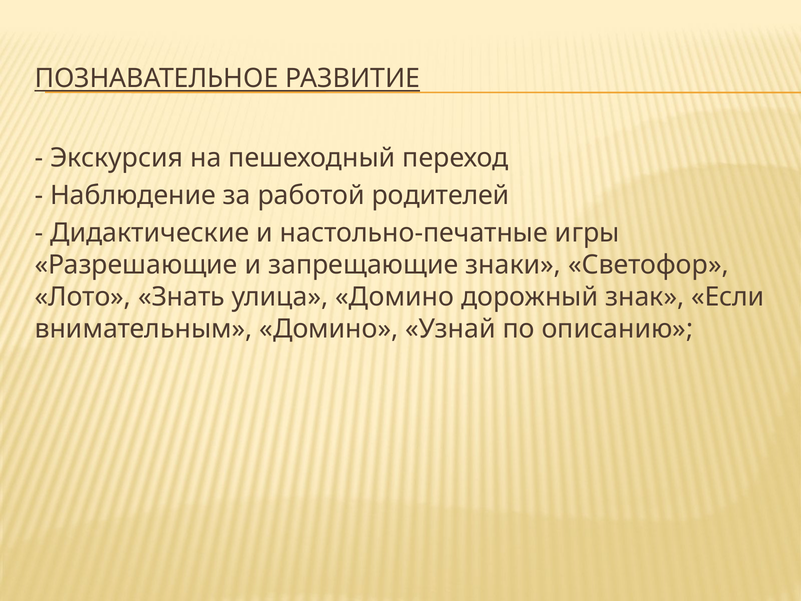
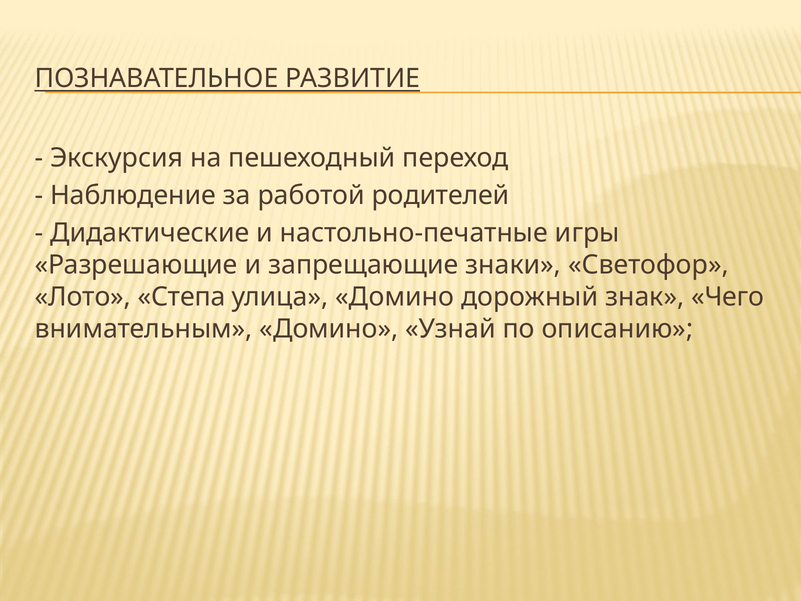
Знать: Знать -> Степа (182, 297)
Если: Если -> Чего (728, 297)
